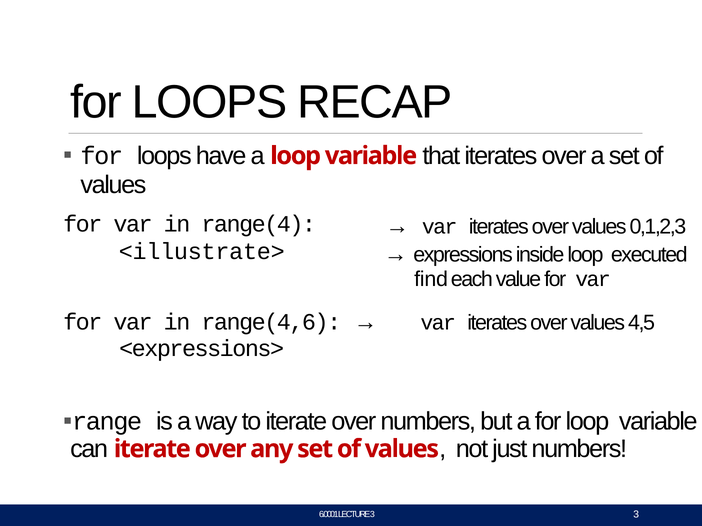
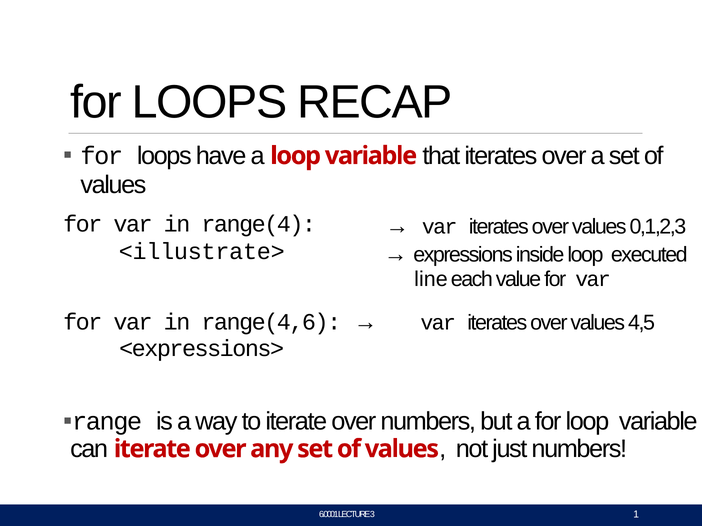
find: find -> line (431, 279)
3 3: 3 -> 1 (636, 515)
